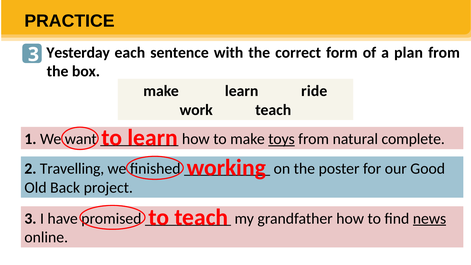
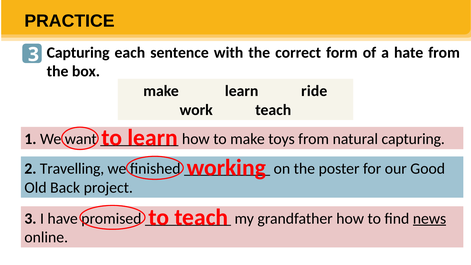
Yesterday: Yesterday -> Capturing (78, 53)
plan: plan -> hate (409, 53)
toys underline: present -> none (282, 139)
natural complete: complete -> capturing (413, 139)
